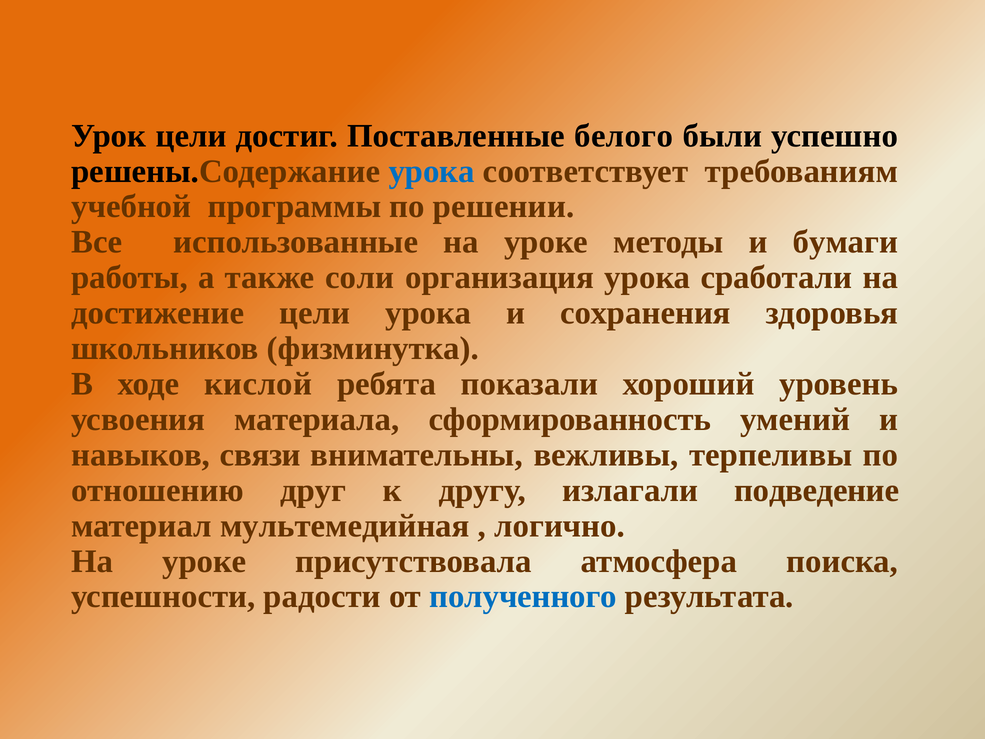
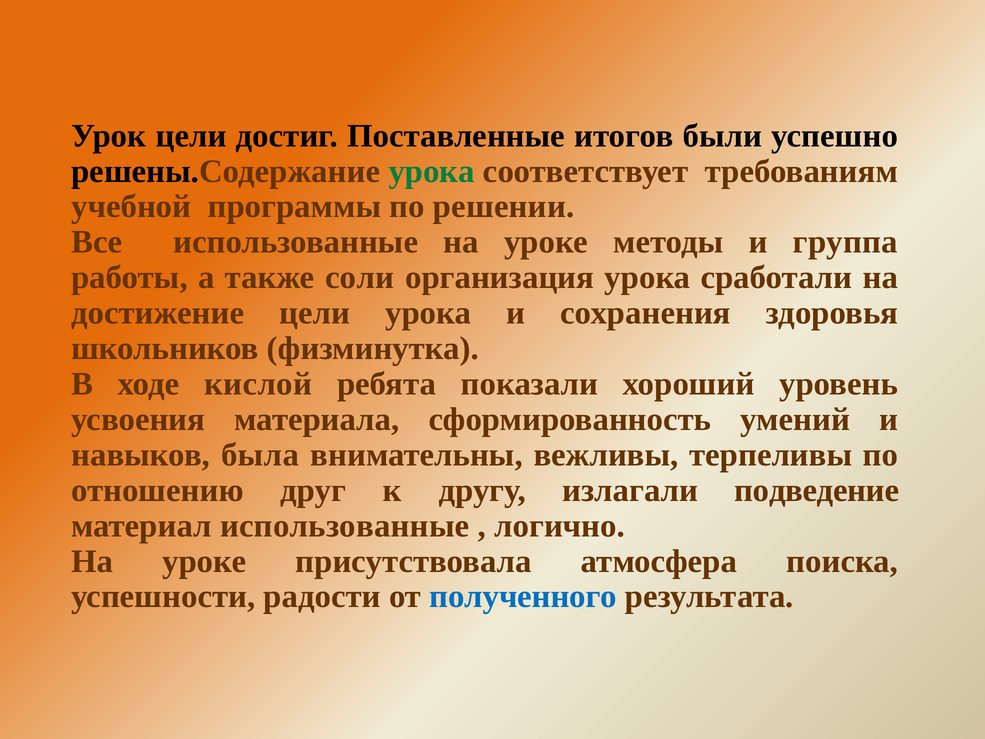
белого: белого -> итогов (624, 136)
урока colour: blue -> green (432, 171)
бумаги: бумаги -> группа (845, 242)
связи: связи -> была (260, 455)
материал мультемедийная: мультемедийная -> использованные (345, 526)
